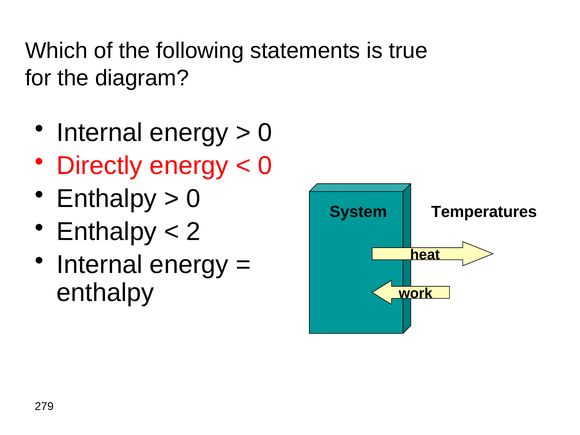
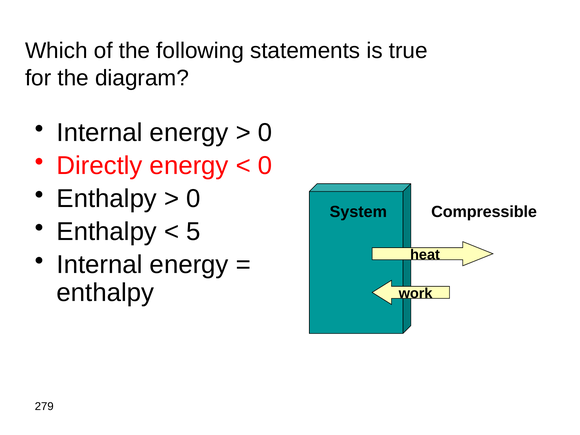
Temperatures: Temperatures -> Compressible (484, 212)
2: 2 -> 5 (193, 232)
